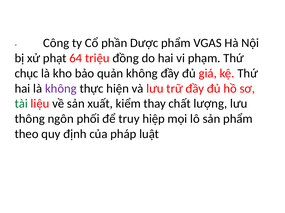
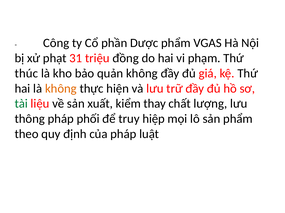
64: 64 -> 31 (76, 58)
chục: chục -> thúc (26, 74)
không colour: purple -> orange (61, 89)
thông ngôn: ngôn -> pháp (61, 119)
